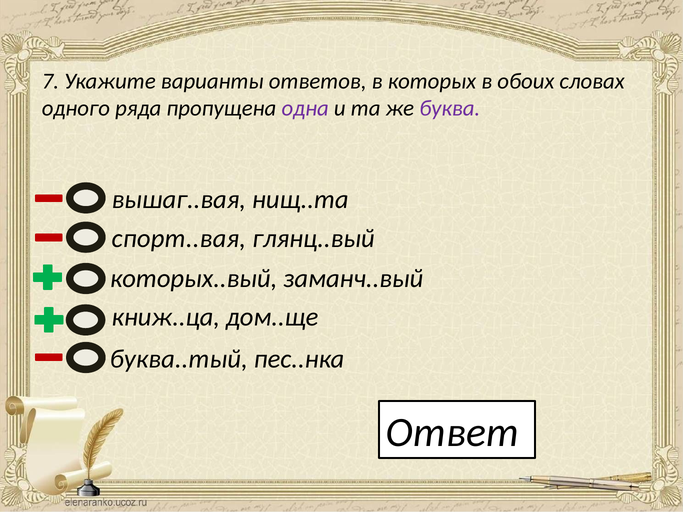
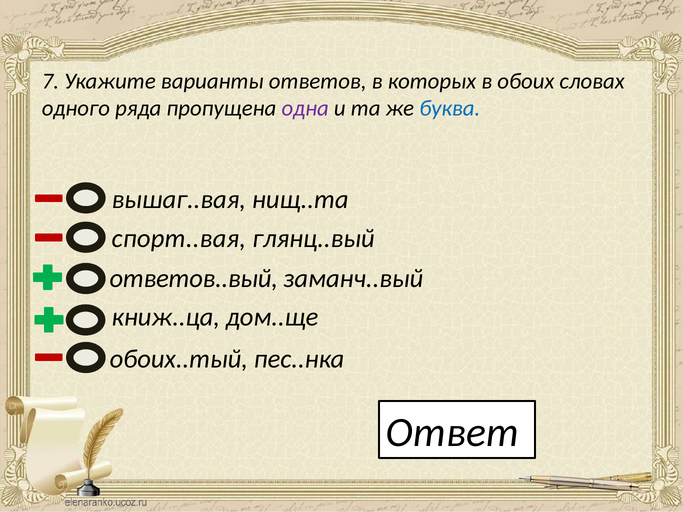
буква colour: purple -> blue (450, 108)
которых..вый: которых..вый -> ответов..вый (194, 279)
буква..тый: буква..тый -> обоих..тый (179, 359)
